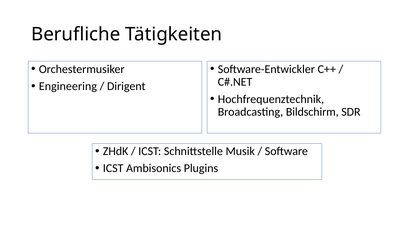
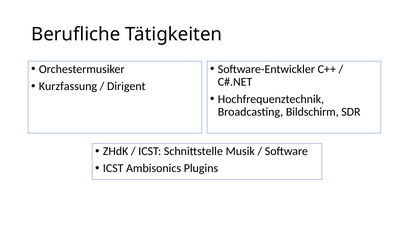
Engineering: Engineering -> Kurzfassung (68, 86)
